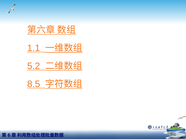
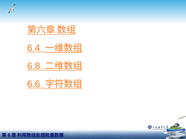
1.1: 1.1 -> 6.4 (34, 48)
5.2: 5.2 -> 6.8 (34, 66)
8.5: 8.5 -> 6.6 (34, 84)
